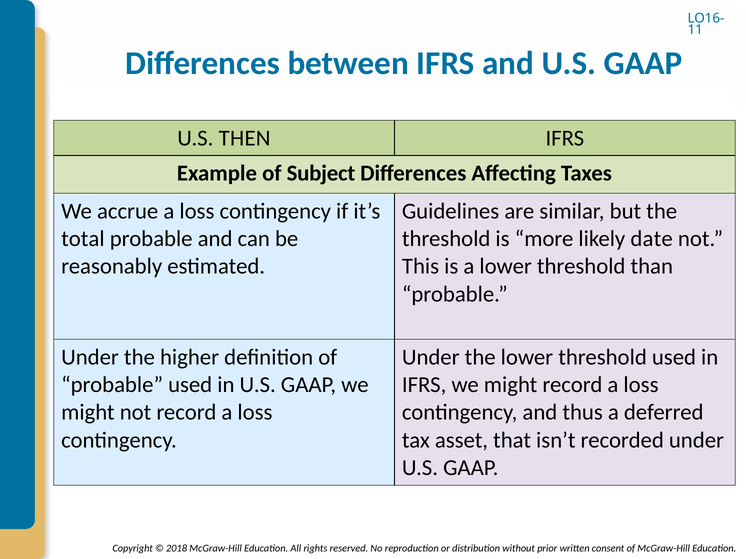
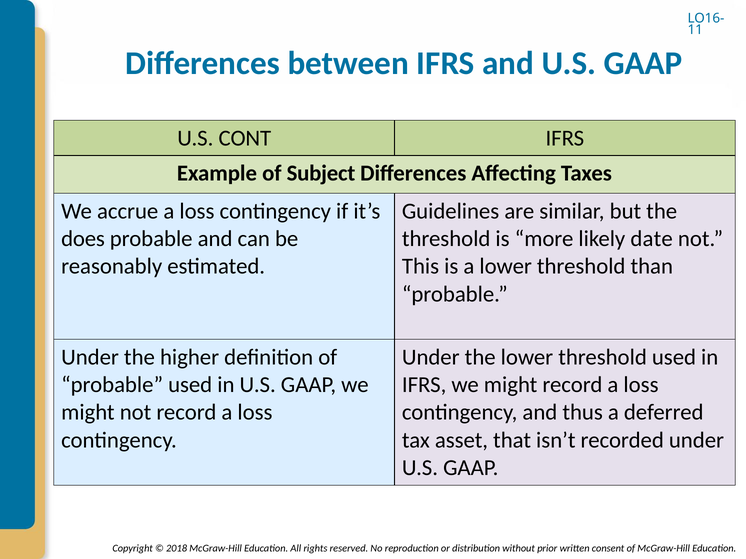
THEN: THEN -> CONT (245, 138)
total: total -> does (83, 239)
